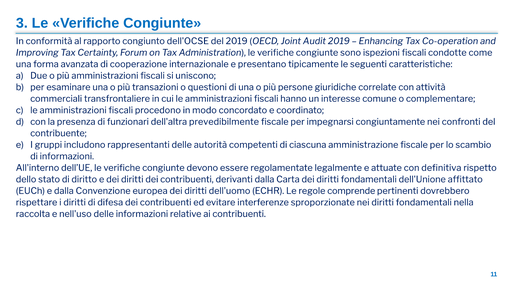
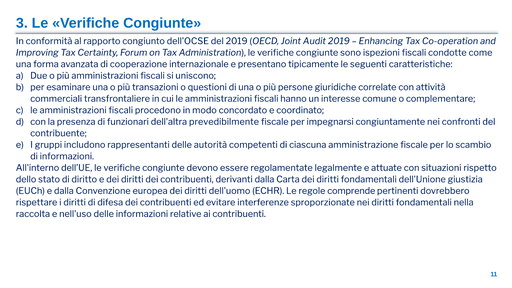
definitiva: definitiva -> situazioni (441, 168)
affittato: affittato -> giustizia (465, 179)
